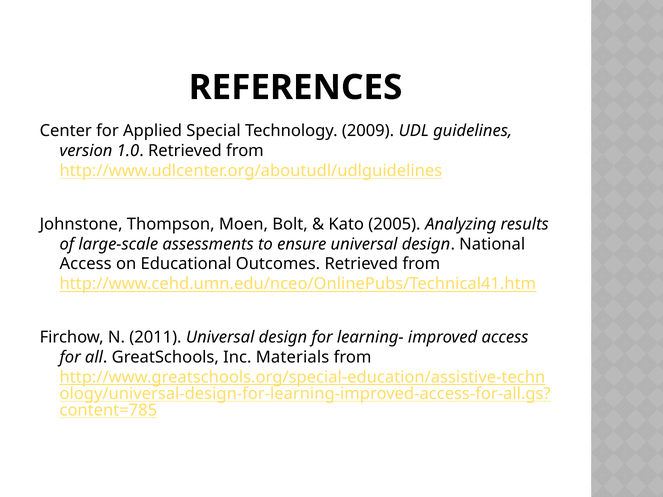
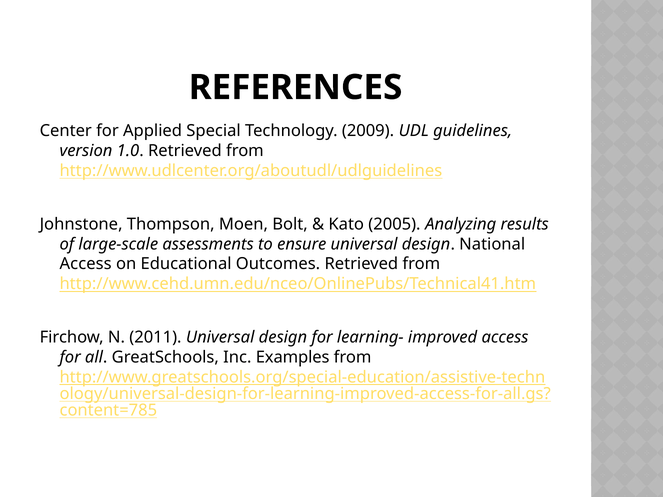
Materials: Materials -> Examples (293, 357)
